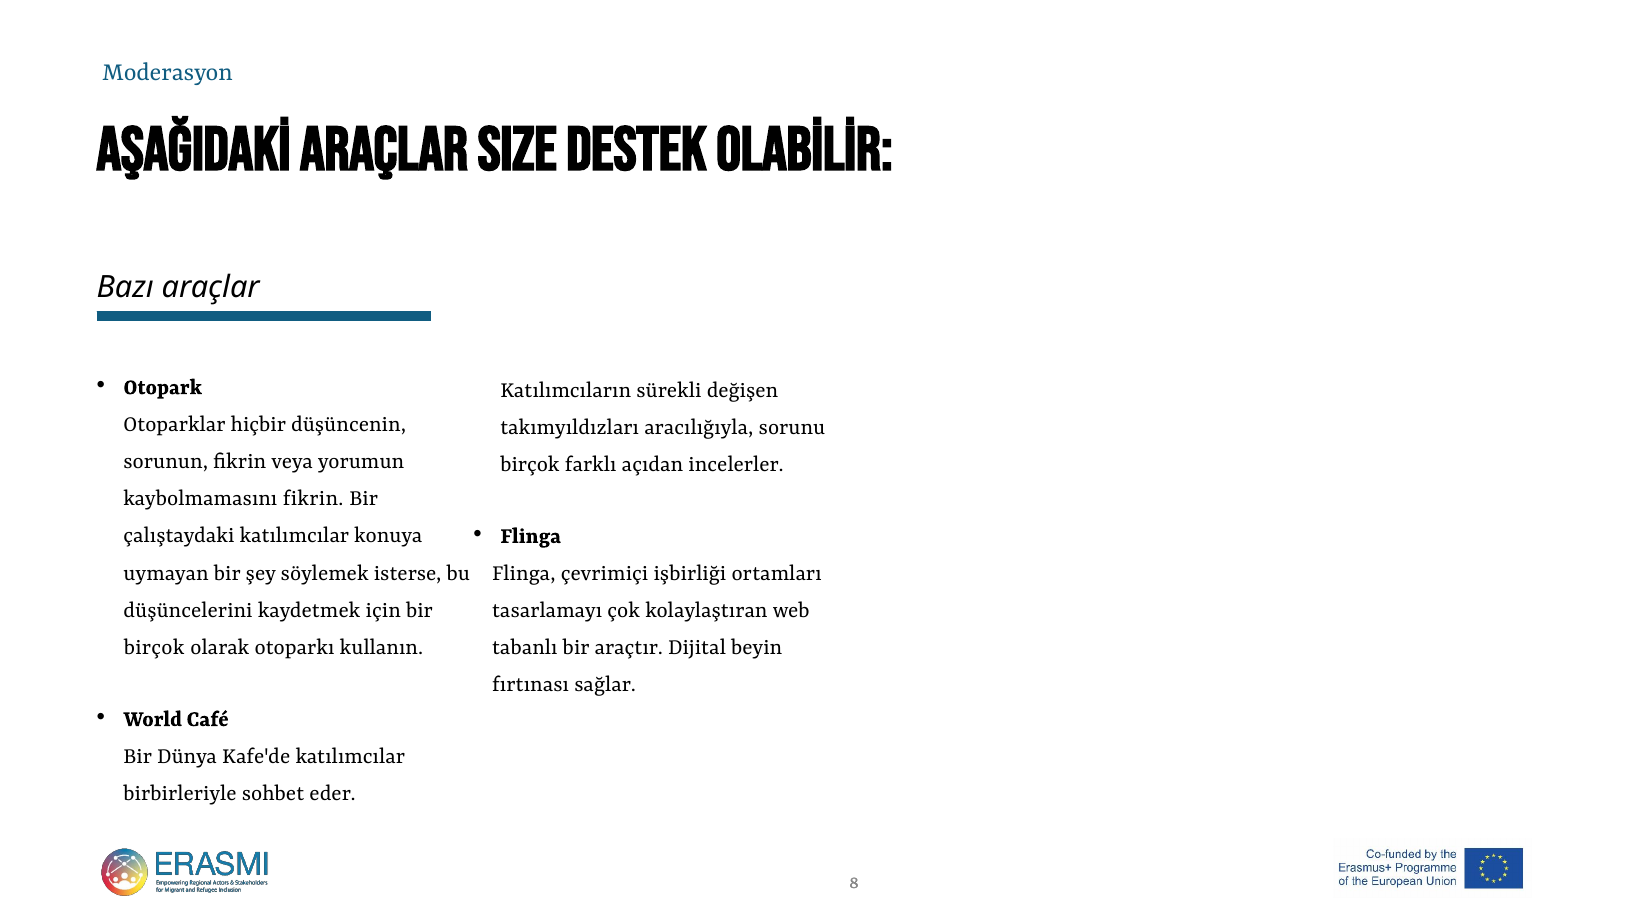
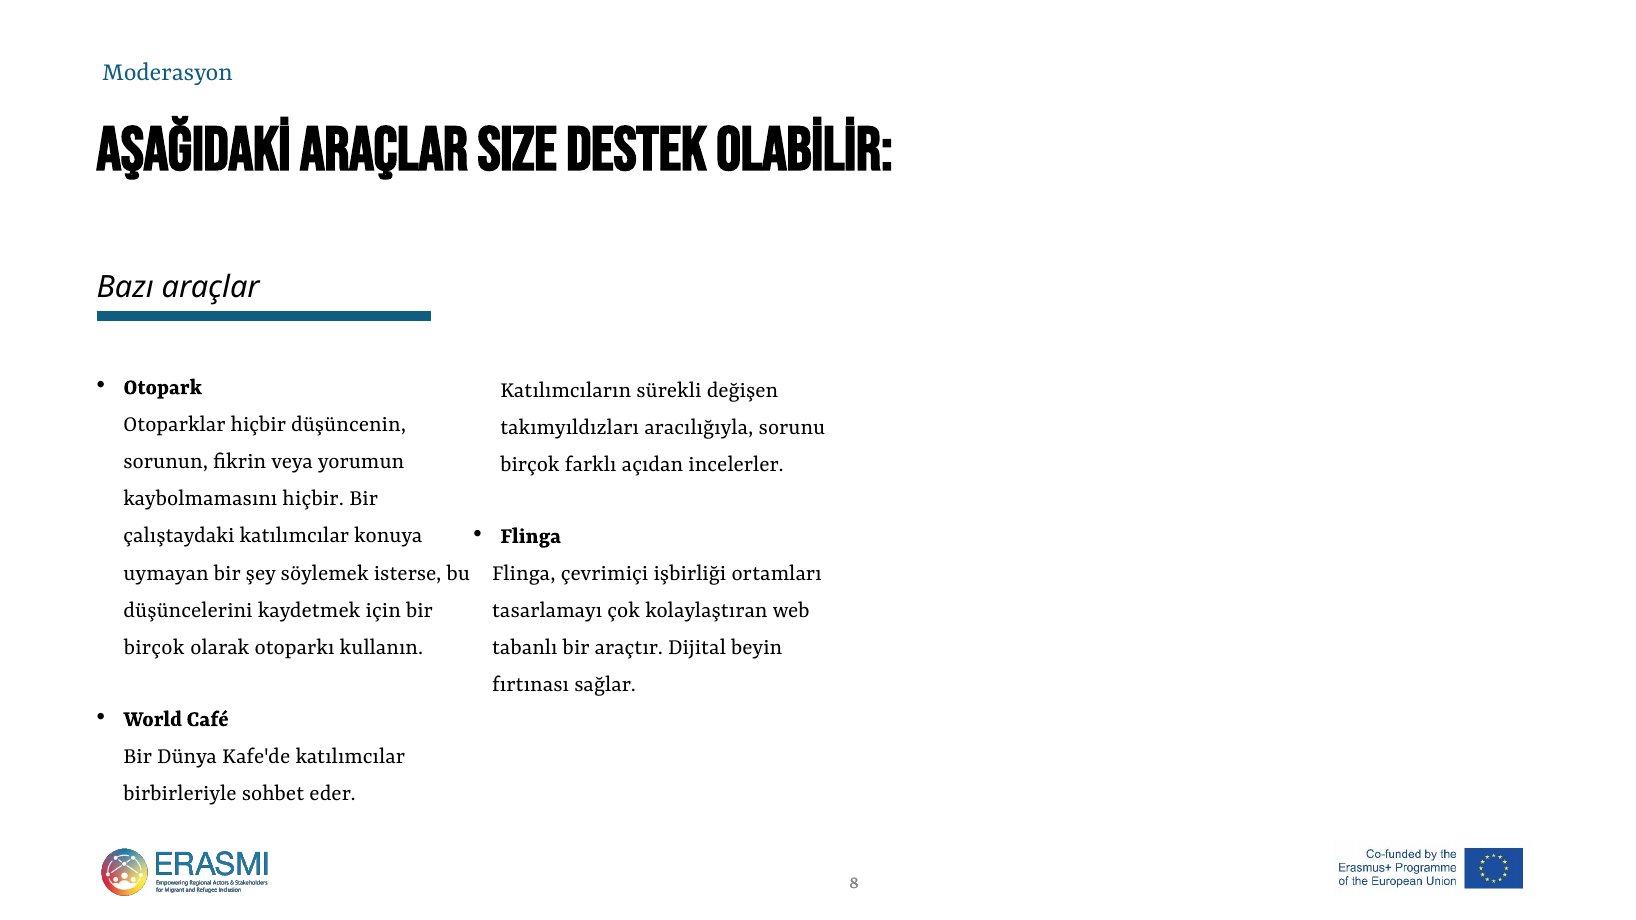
kaybolmamasını fikrin: fikrin -> hiçbir (313, 498)
